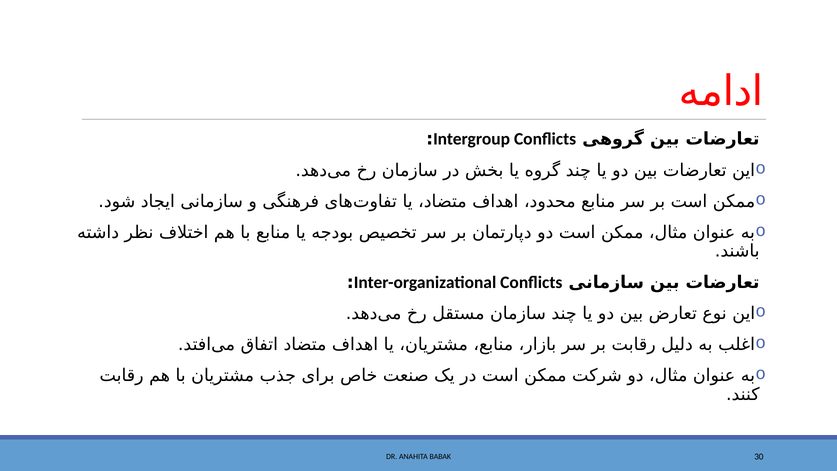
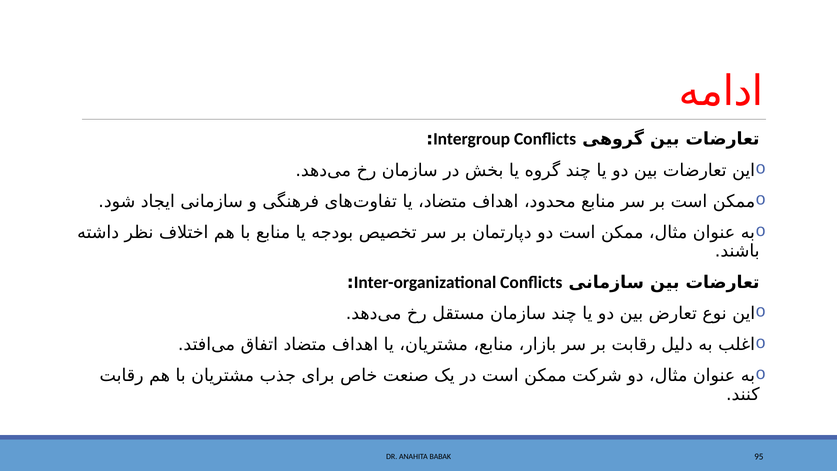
30: 30 -> 95 (759, 457)
